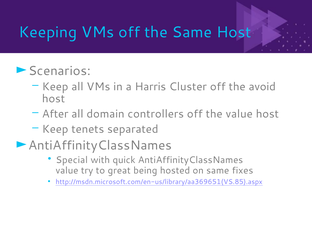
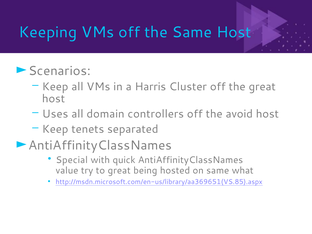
the avoid: avoid -> great (262, 87)
After: After -> Uses (55, 114)
the value: value -> avoid (239, 114)
fixes: fixes -> what (243, 170)
